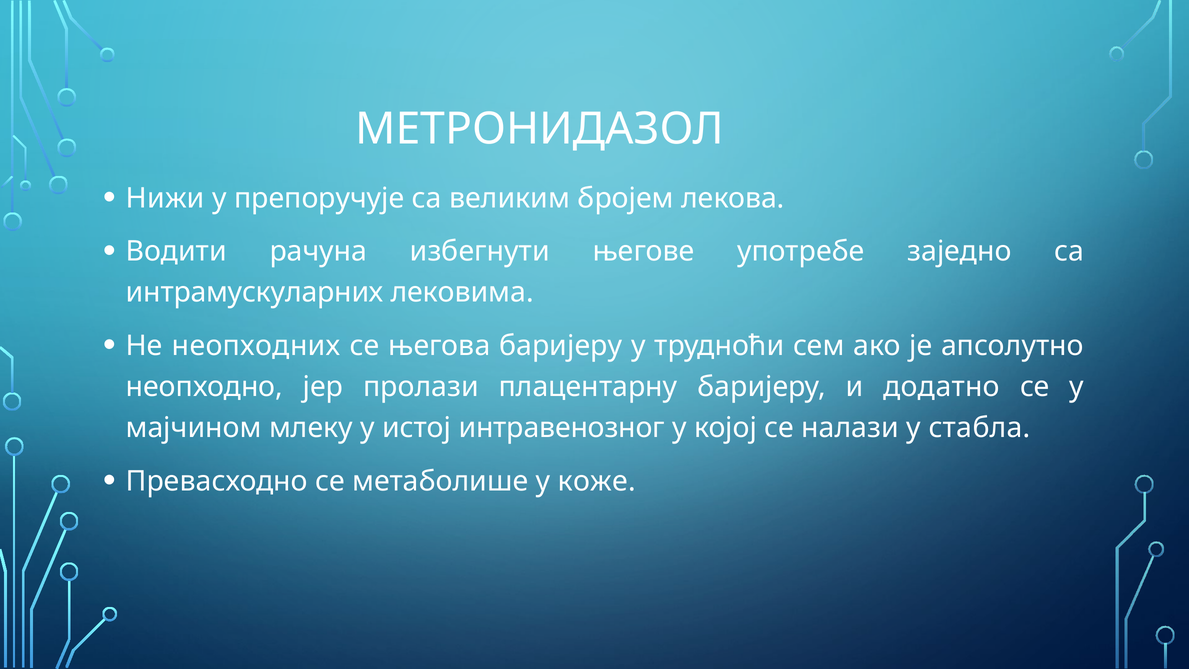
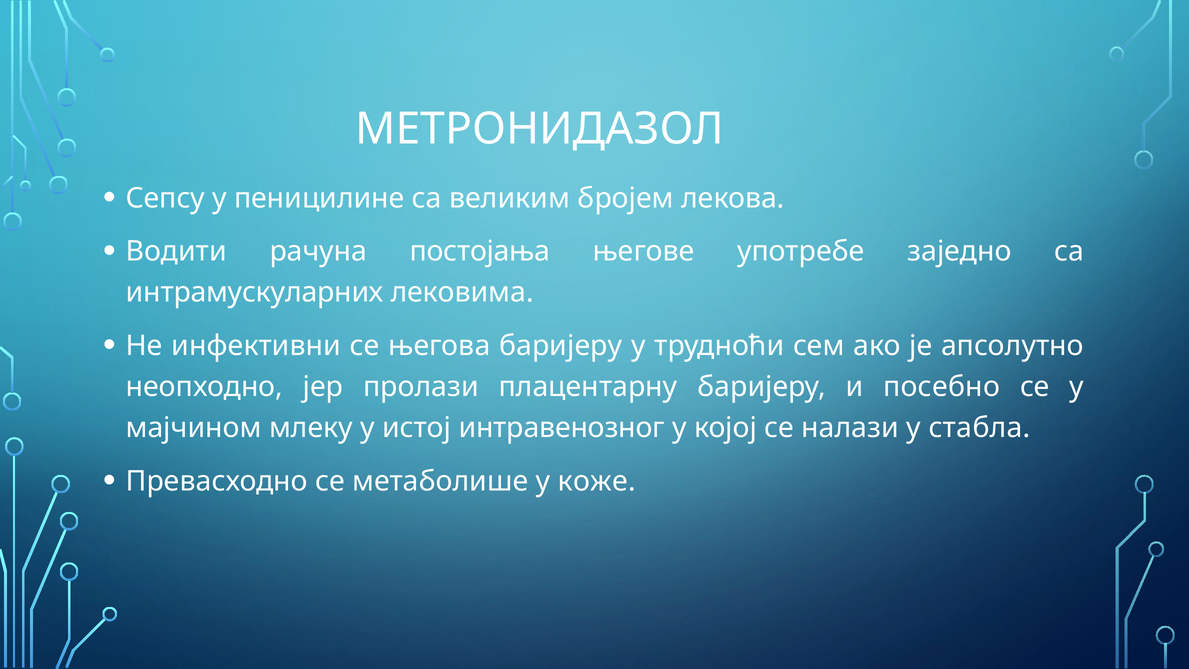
Нижи: Нижи -> Сепсу (165, 198)
препоручује: препоручује -> пеницилине (319, 198)
избегнути: избегнути -> постојања (480, 252)
неопходних: неопходних -> инфективни (256, 346)
додатно: додатно -> посебно (942, 387)
